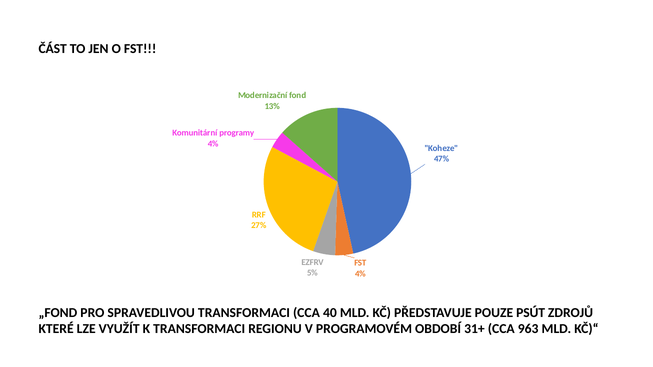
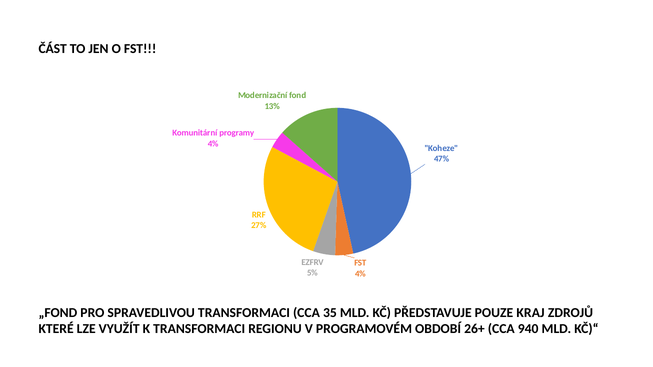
40: 40 -> 35 (330, 313)
PSÚT: PSÚT -> KRAJ (531, 313)
31+: 31+ -> 26+ (474, 329)
963: 963 -> 940 (528, 329)
